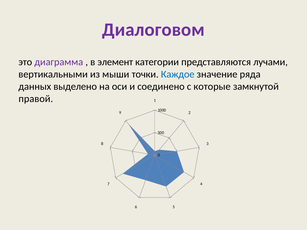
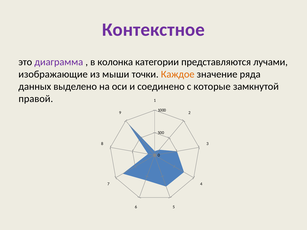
Диалоговом: Диалоговом -> Контекстное (153, 30)
элемент: элемент -> колонка (115, 62)
вертикальными: вертикальными -> изображающие (53, 74)
Каждое colour: blue -> orange (178, 74)
